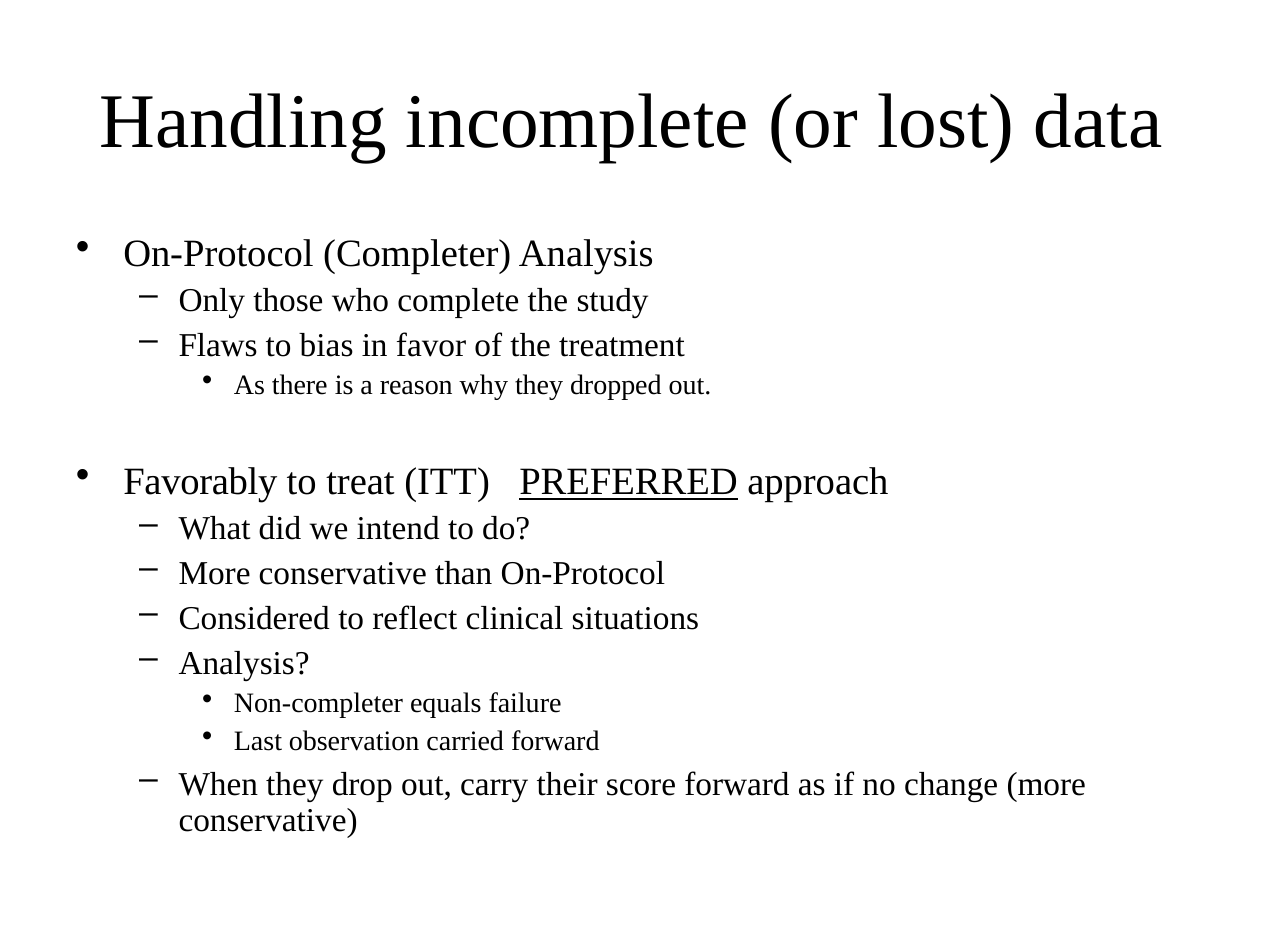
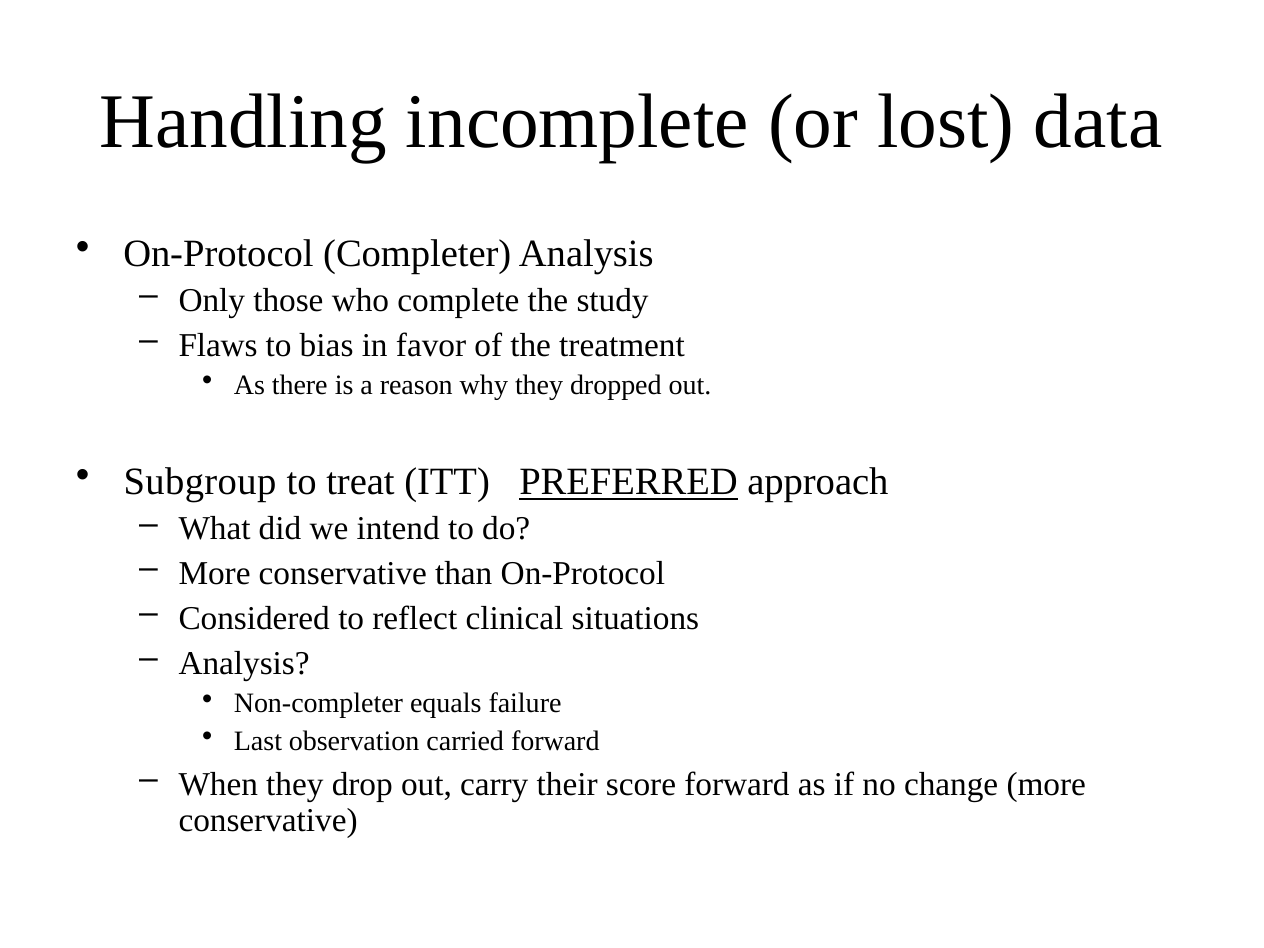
Favorably: Favorably -> Subgroup (200, 482)
